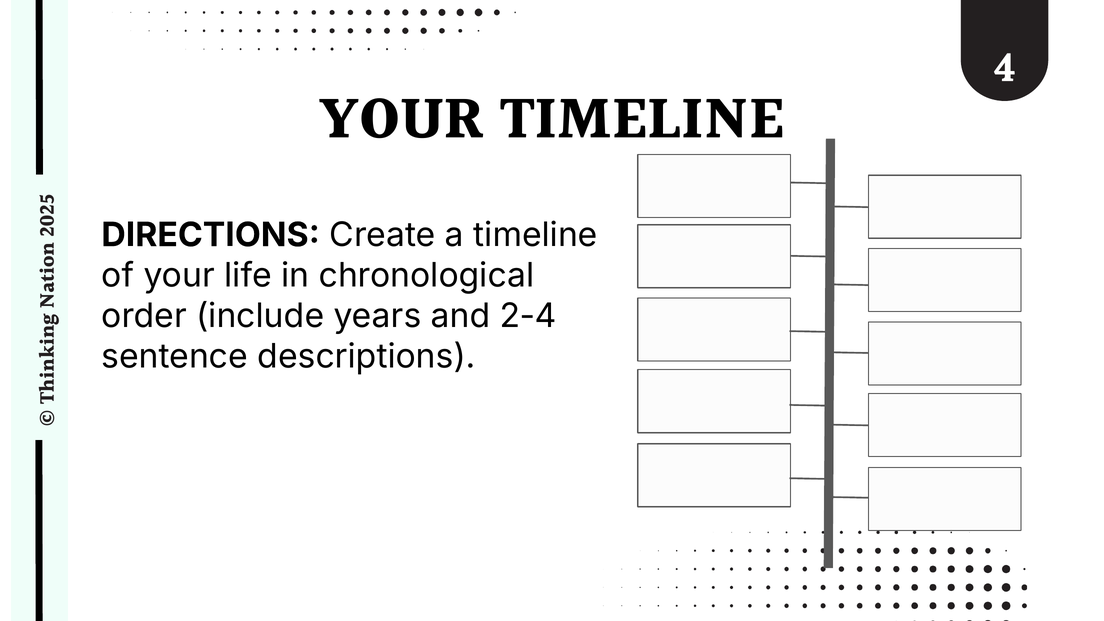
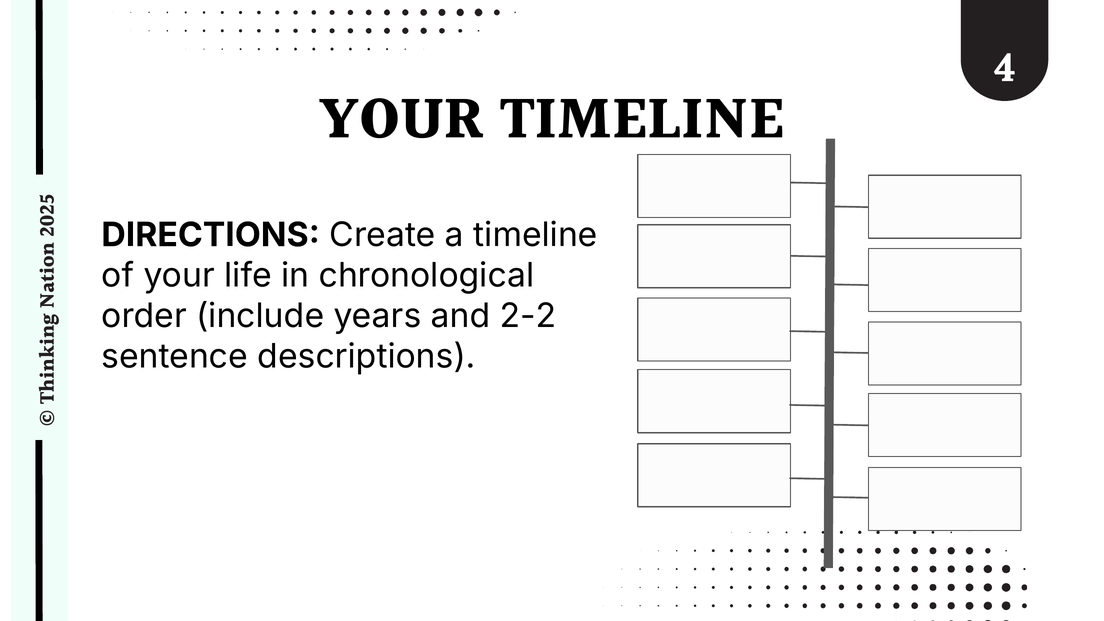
2-4: 2-4 -> 2-2 (528, 316)
